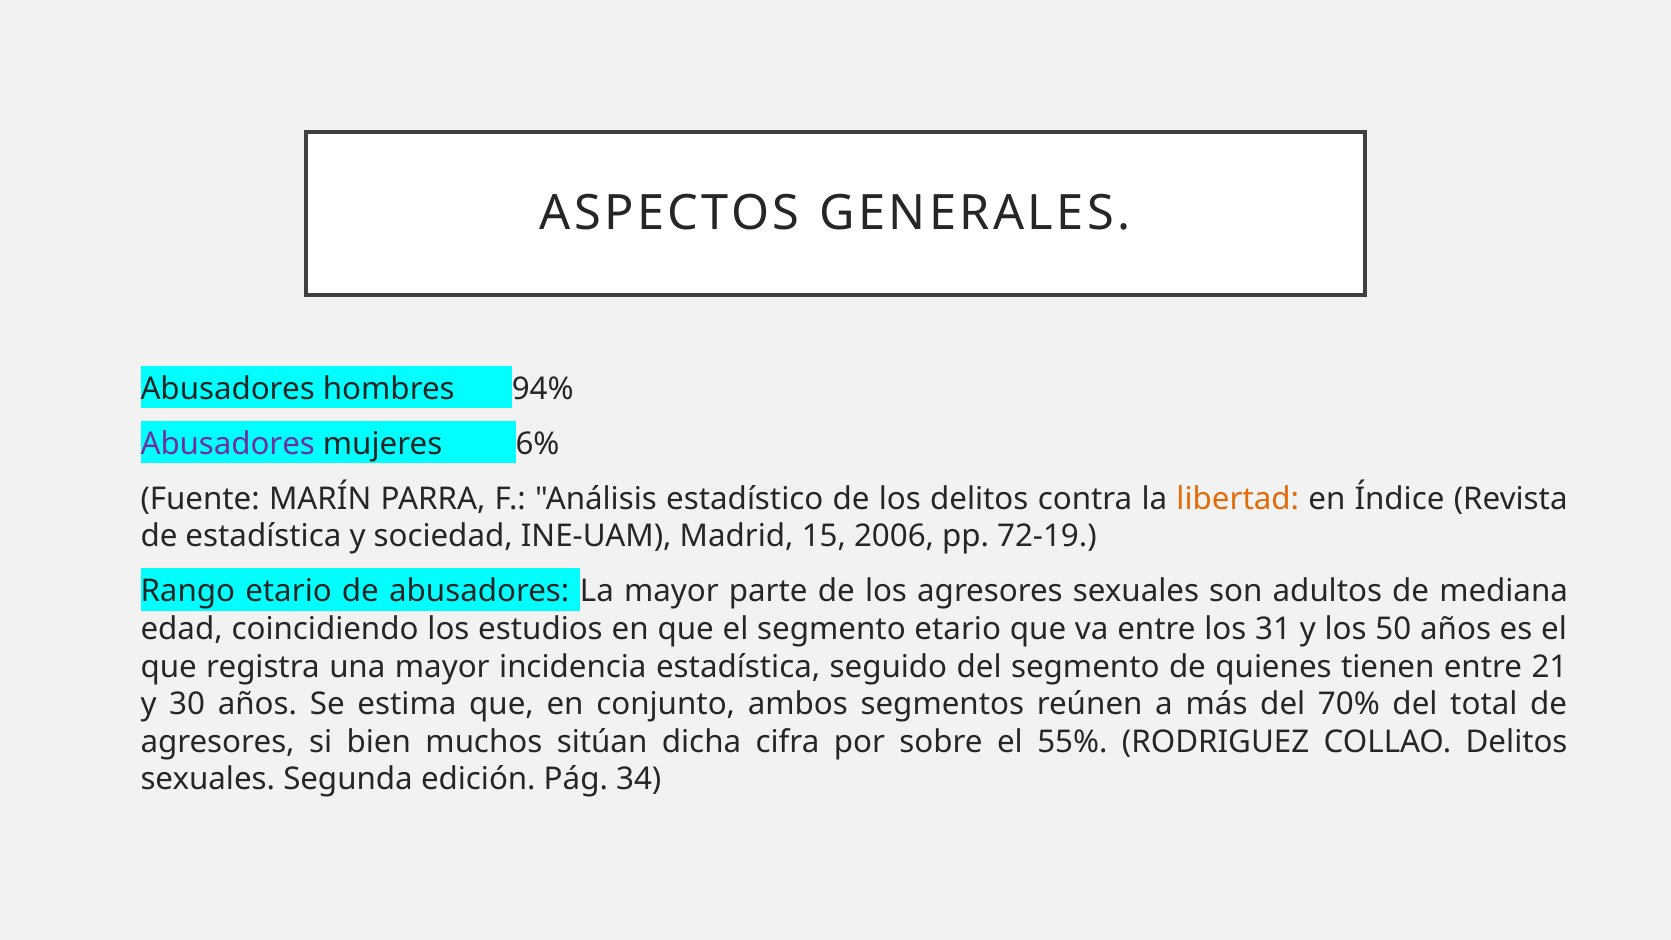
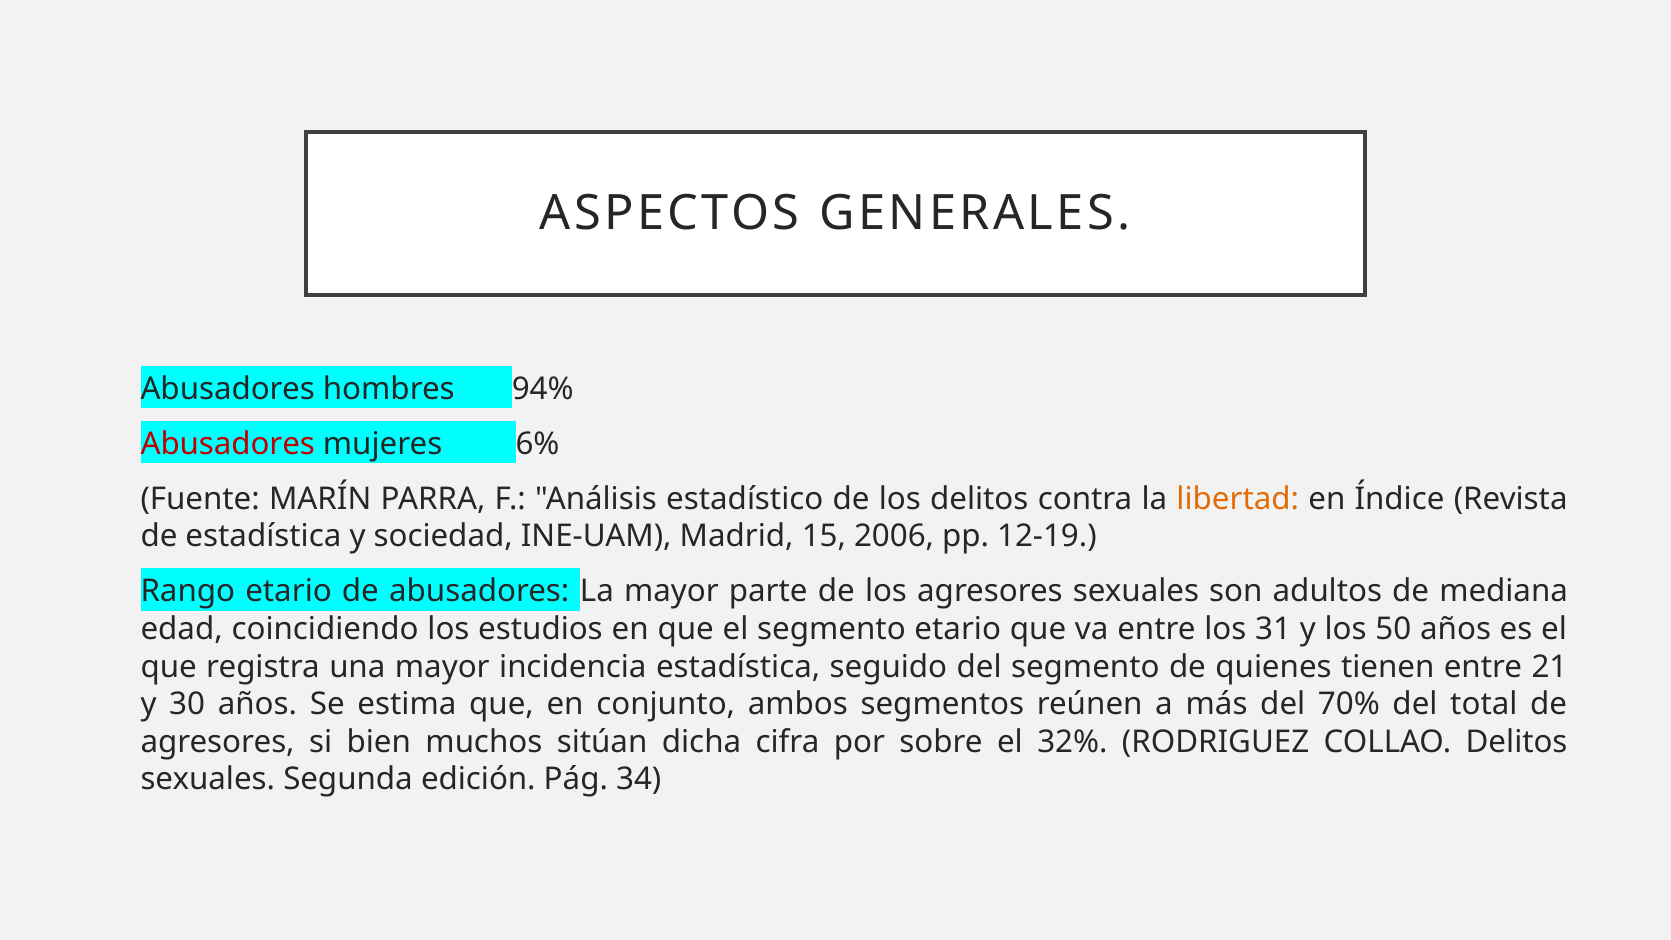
Abusadores colour: purple -> red (228, 444)
72-19: 72-19 -> 12-19 (1047, 536)
55%: 55% -> 32% (1072, 742)
